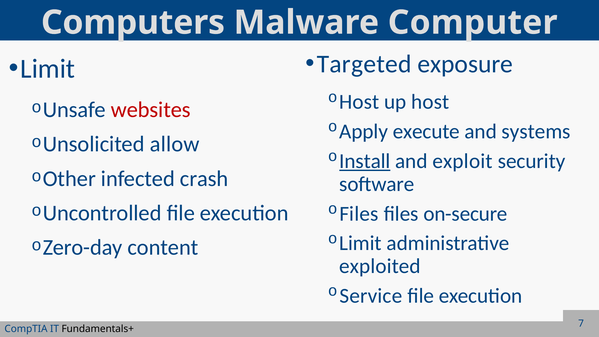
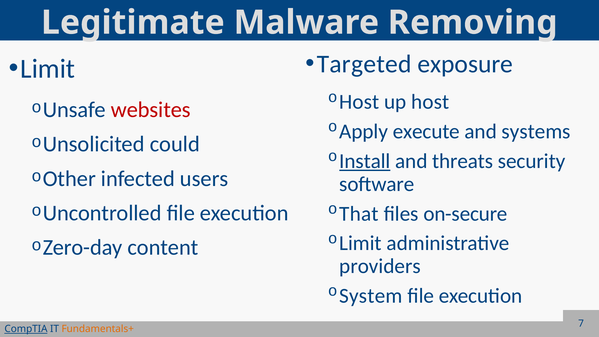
Computers: Computers -> Legitimate (133, 23)
Computer: Computer -> Removing (473, 23)
allow: allow -> could (175, 144)
exploit: exploit -> threats (463, 161)
crash: crash -> users (204, 179)
Files: Files -> That (359, 214)
exploited: exploited -> providers (380, 266)
Service: Service -> System (371, 296)
CompTIA underline: none -> present (26, 329)
Fundamentals+ colour: black -> orange (98, 329)
